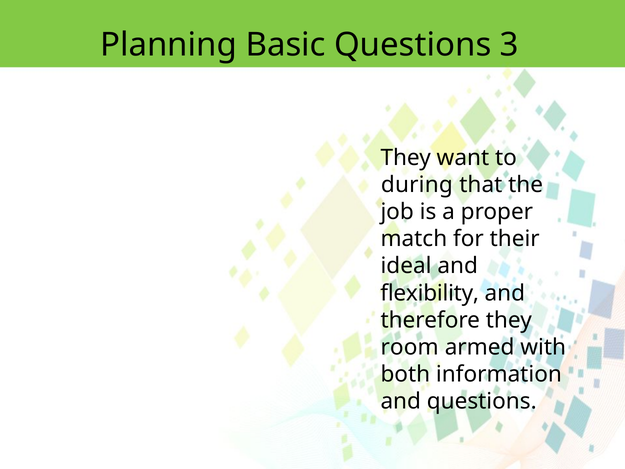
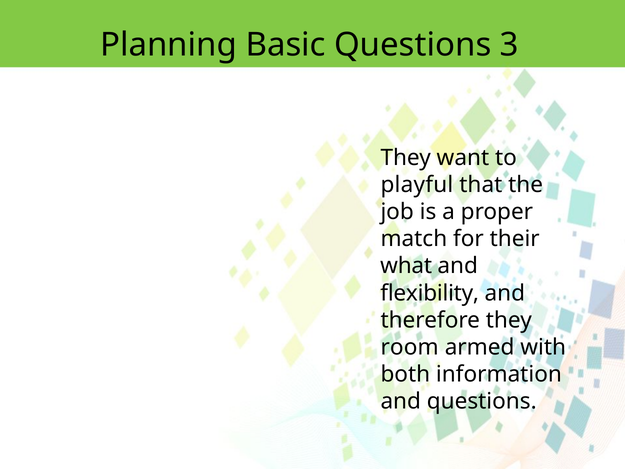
during: during -> playful (417, 185)
ideal: ideal -> what (406, 266)
